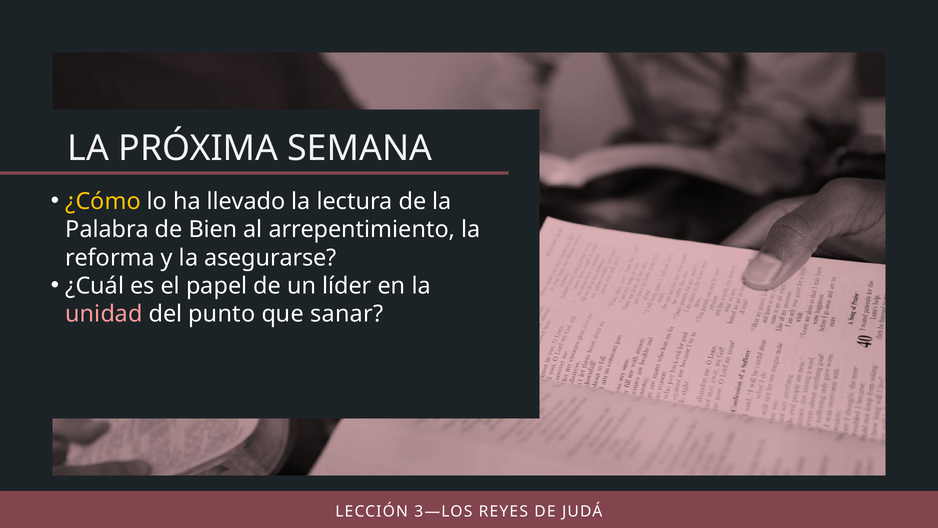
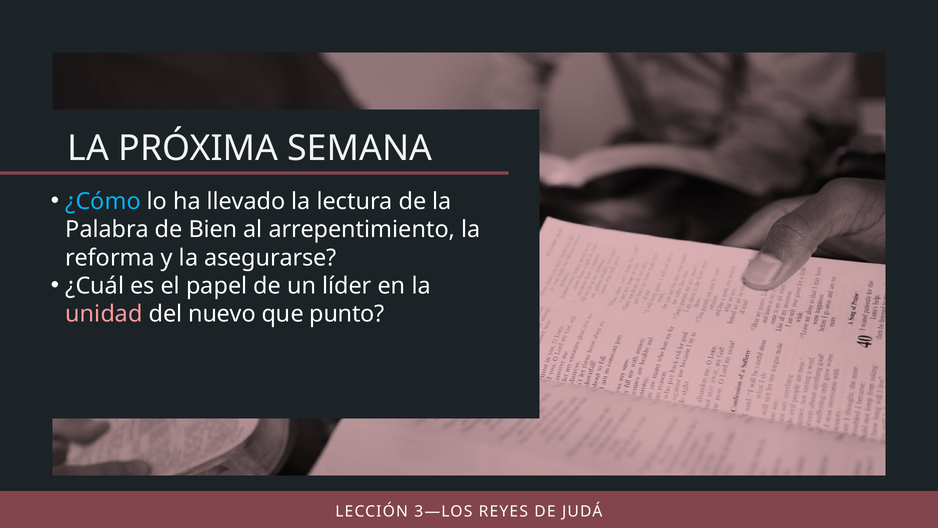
¿Cómo colour: yellow -> light blue (103, 201)
punto: punto -> nuevo (222, 314)
sanar: sanar -> punto (347, 314)
